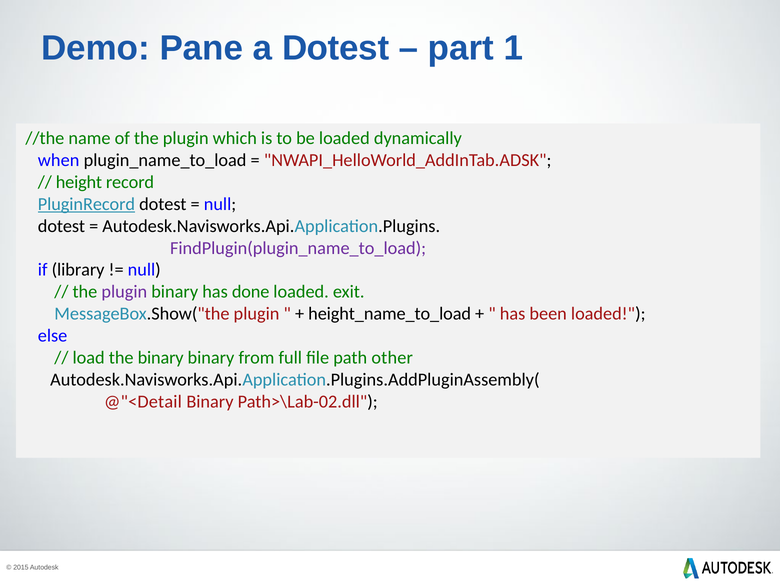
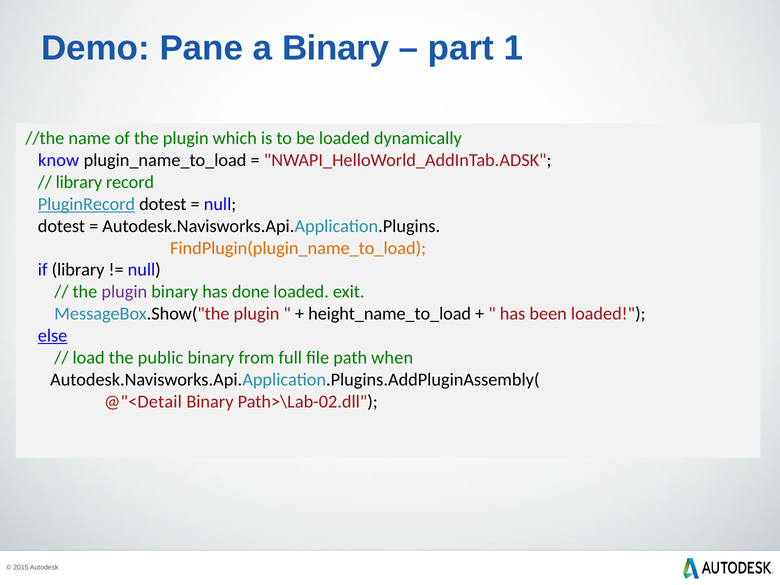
a Dotest: Dotest -> Binary (336, 48)
when: when -> know (59, 160)
height: height -> library (79, 182)
FindPlugin(plugin_name_to_load colour: purple -> orange (298, 248)
else underline: none -> present (53, 336)
the binary: binary -> public (160, 358)
other: other -> when (392, 358)
